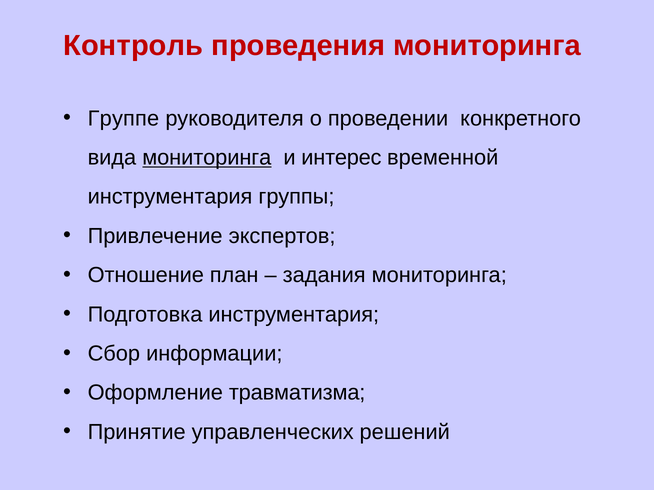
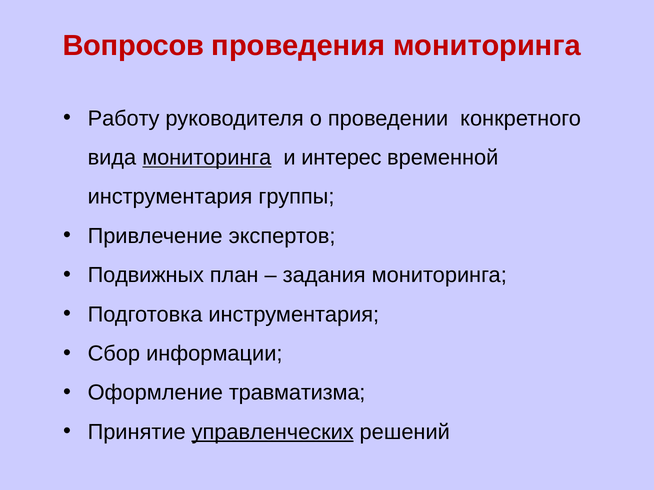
Контроль: Контроль -> Вопросов (133, 46)
Группе: Группе -> Работу (124, 118)
Отношение: Отношение -> Подвижных (146, 275)
управленческих underline: none -> present (273, 432)
